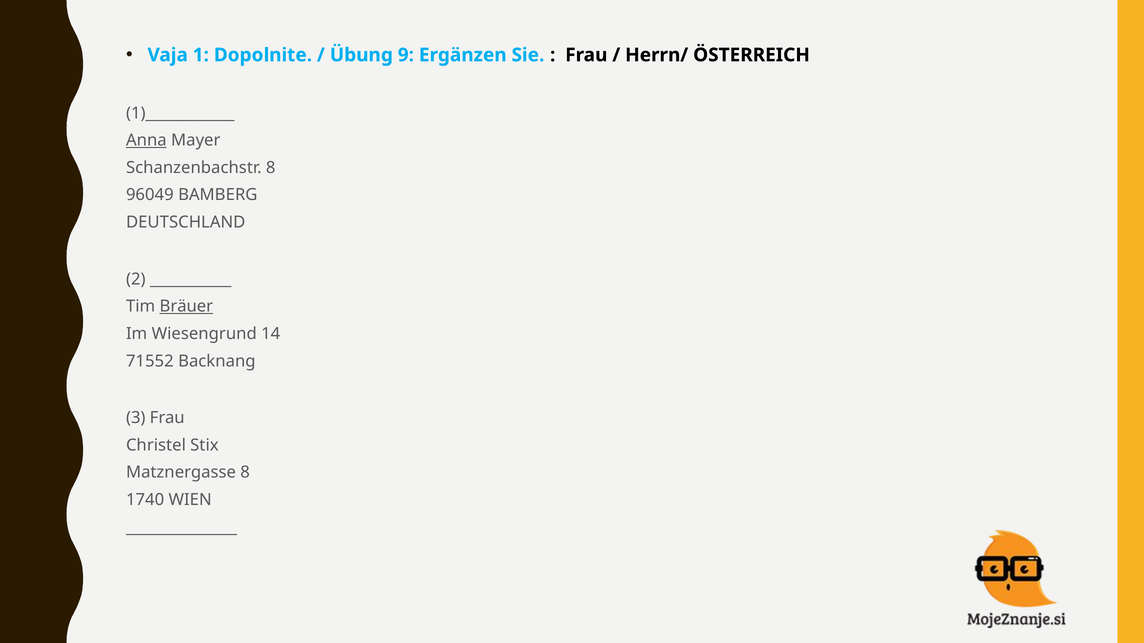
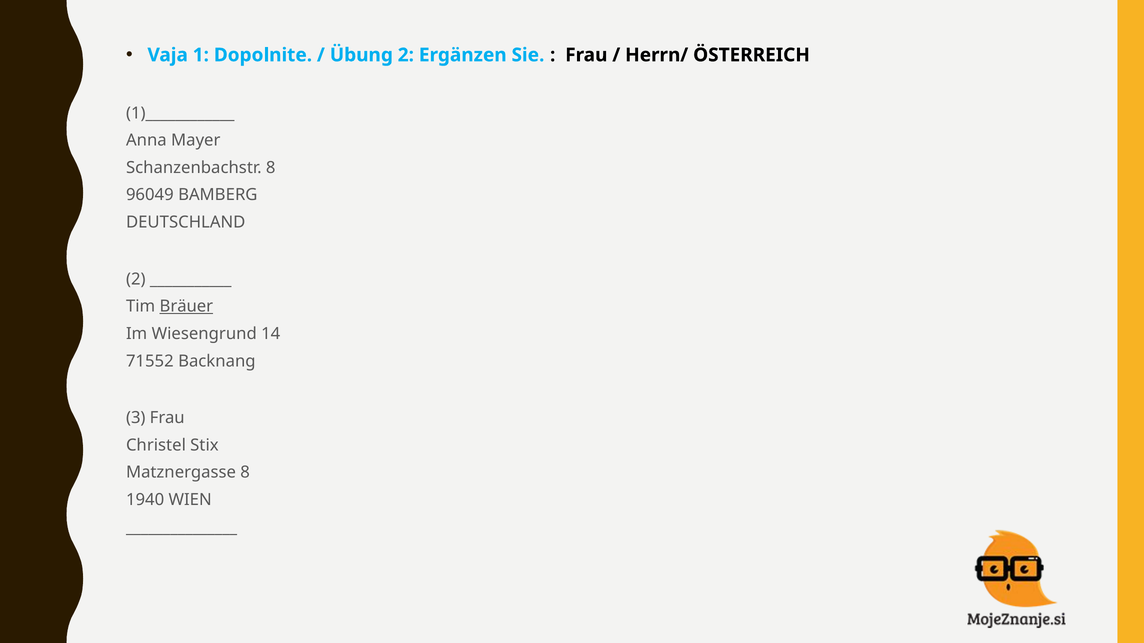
Übung 9: 9 -> 2 (406, 55)
Anna underline: present -> none (146, 140)
1740: 1740 -> 1940 (145, 500)
